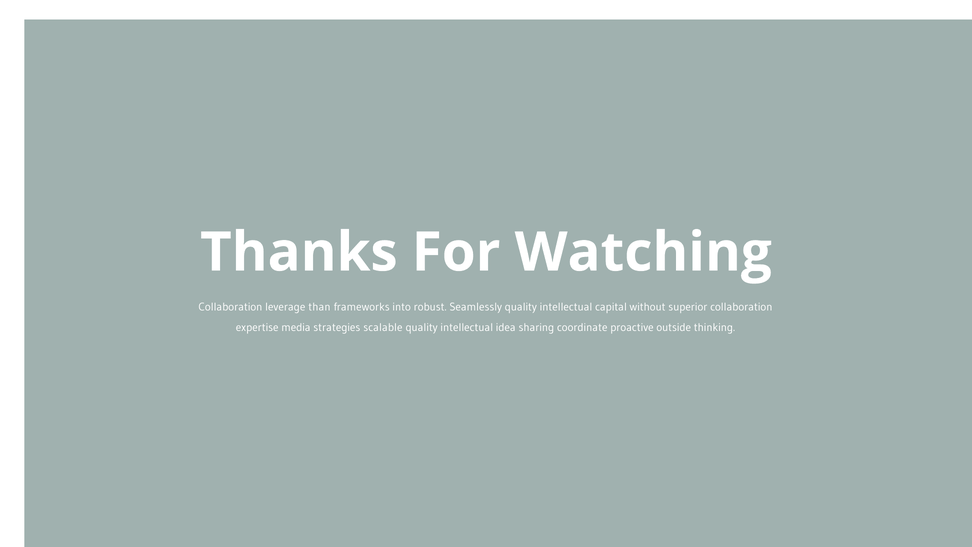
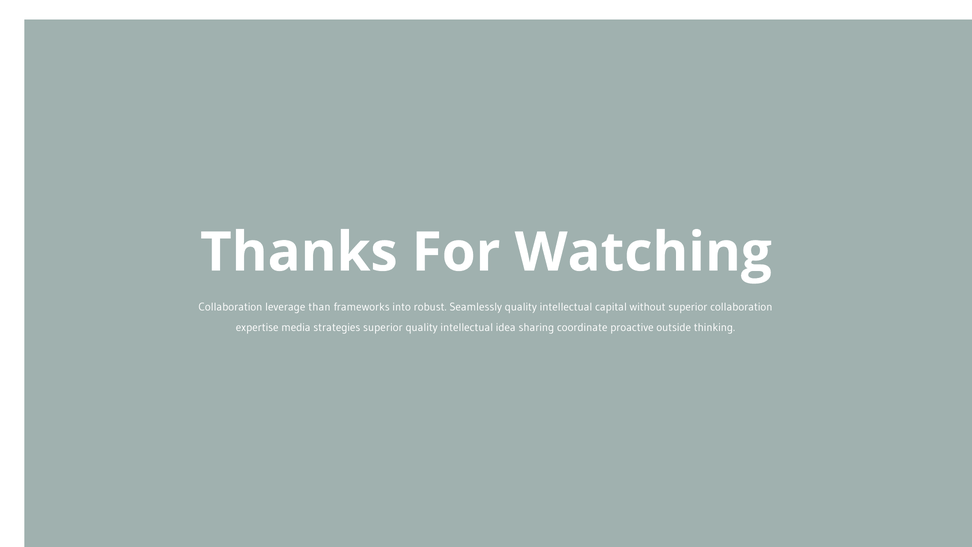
strategies scalable: scalable -> superior (383, 327)
